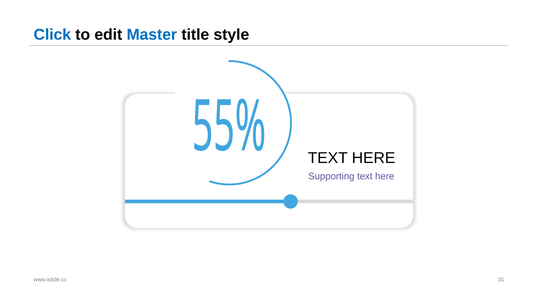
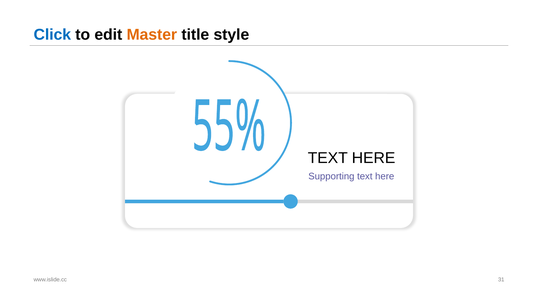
Master colour: blue -> orange (152, 35)
